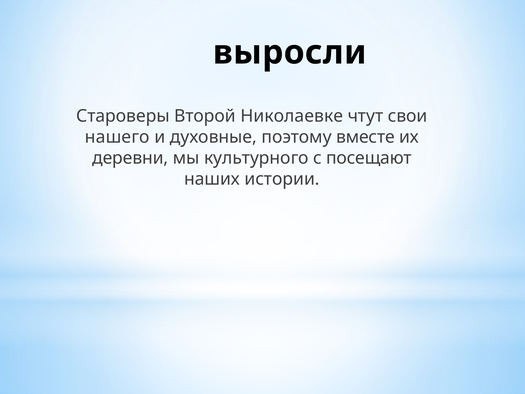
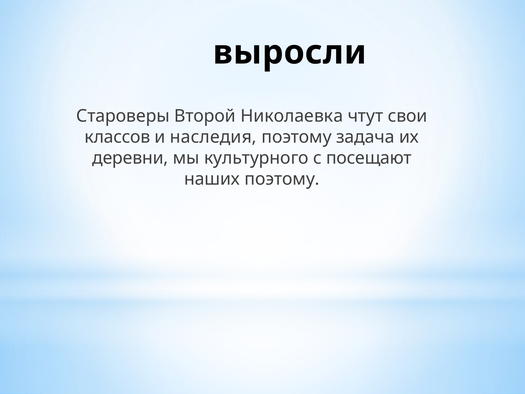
Николаевке: Николаевке -> Николаевка (292, 116)
нашего: нашего -> классов (117, 137)
духовные: духовные -> наследия (213, 137)
вместе: вместе -> задача (365, 137)
наших истории: истории -> поэтому (282, 179)
